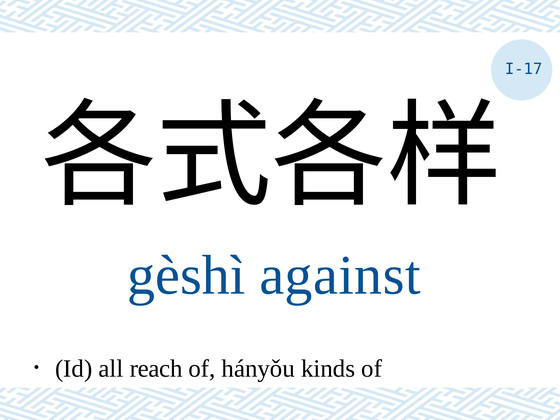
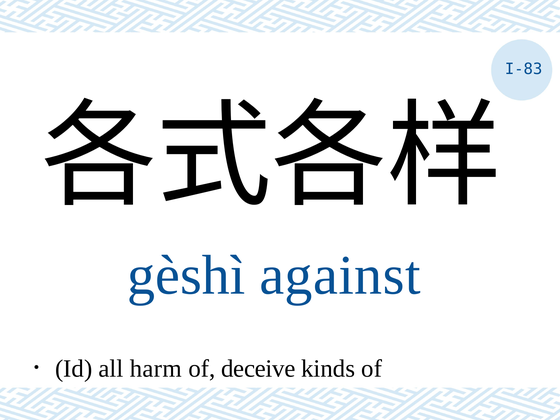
I-17: I-17 -> I-83 (524, 69)
reach: reach -> harm (156, 369)
hányǒu: hányǒu -> deceive (258, 369)
